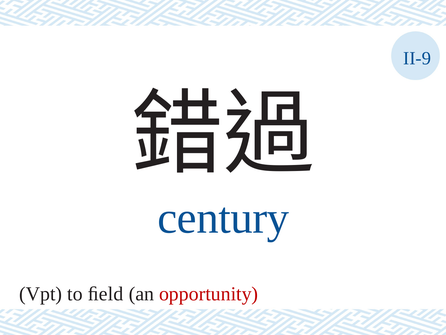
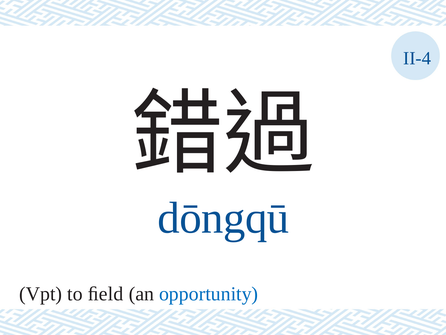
II-9: II-9 -> II-4 (417, 58)
century: century -> dōngqū (223, 218)
opportunity colour: red -> blue (209, 293)
